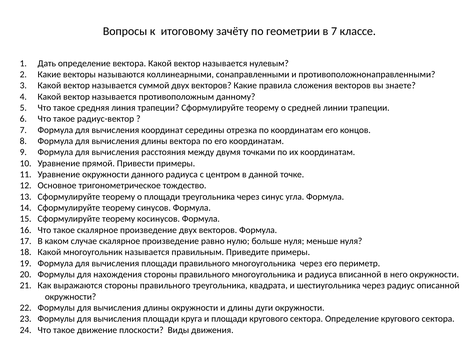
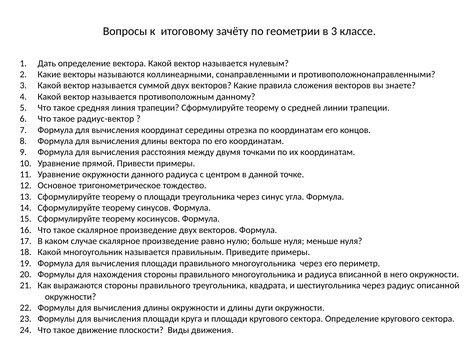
в 7: 7 -> 3 (334, 31)
